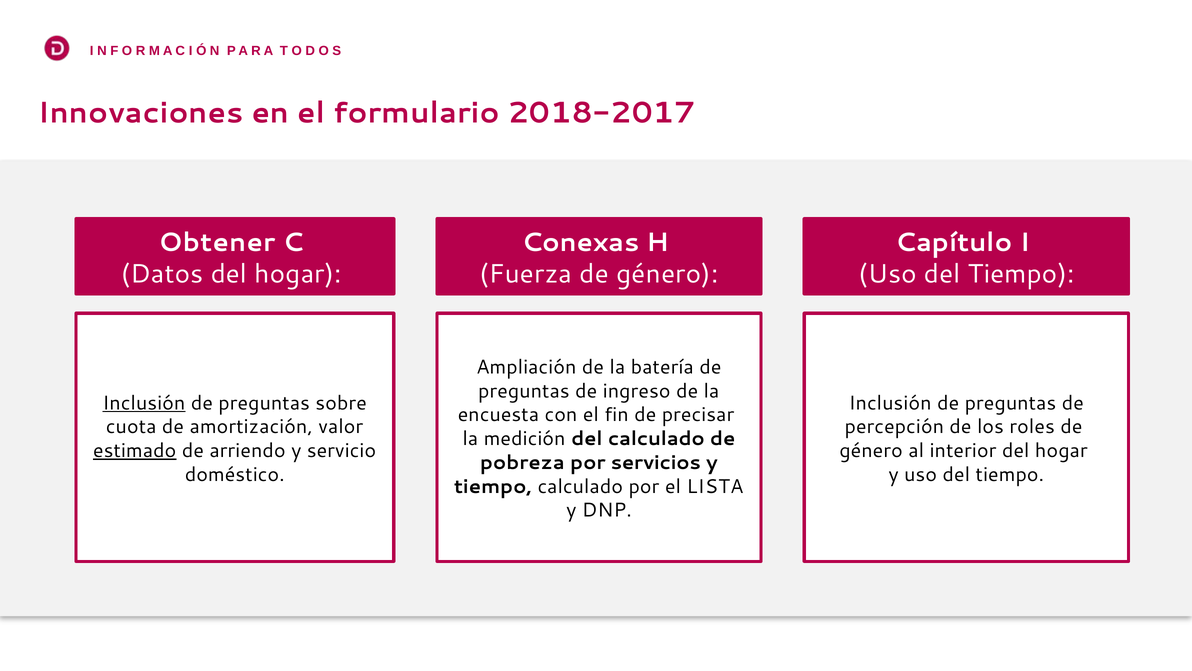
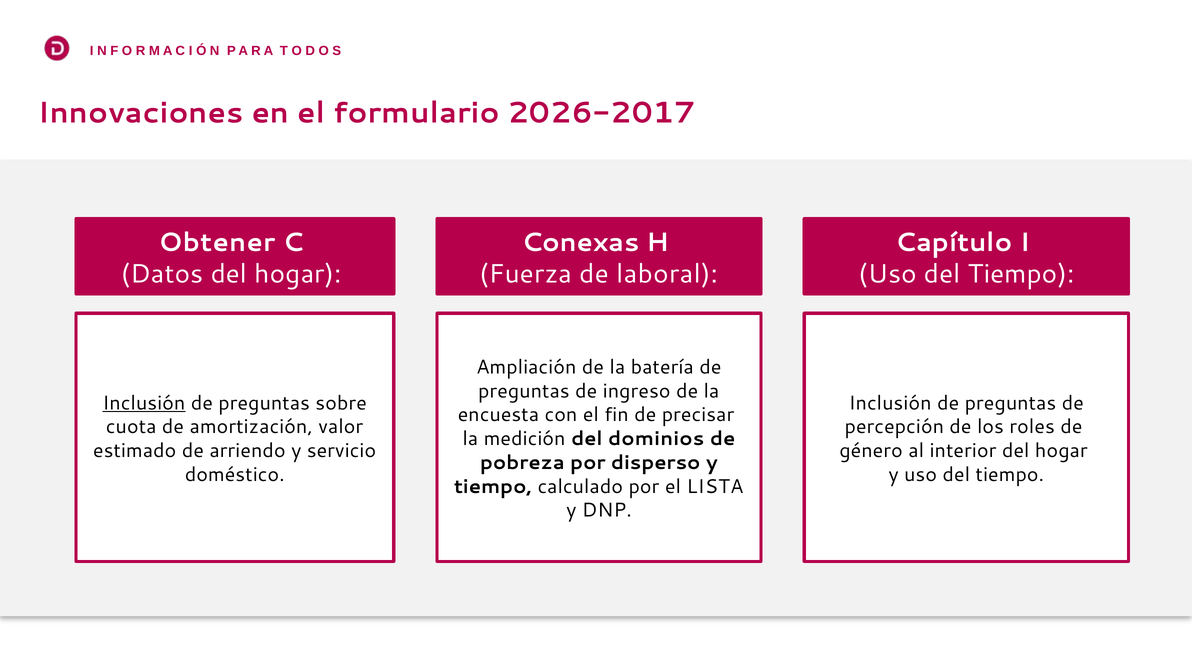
2018-2017: 2018-2017 -> 2026-2017 (602, 113)
Fuerza de género: género -> laboral (667, 274)
del calculado: calculado -> dominios (656, 438)
estimado underline: present -> none (135, 450)
servicios: servicios -> disperso (656, 462)
